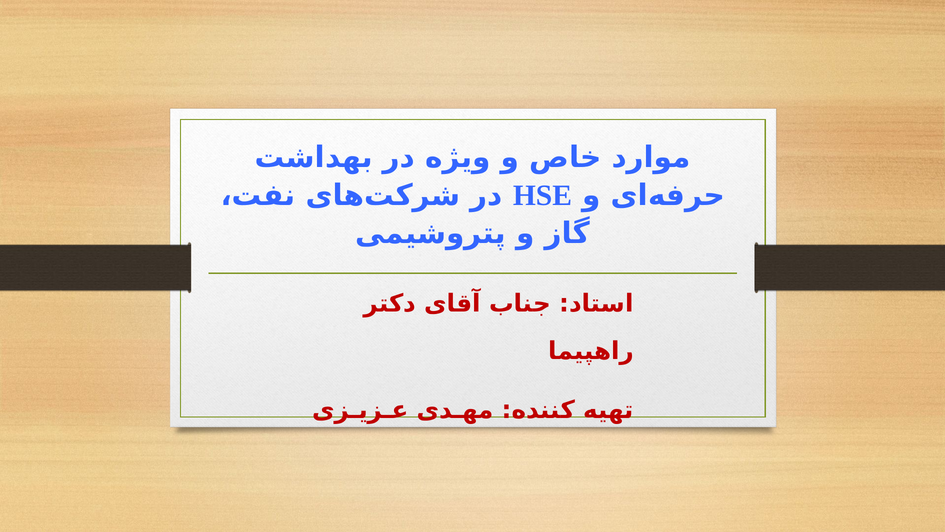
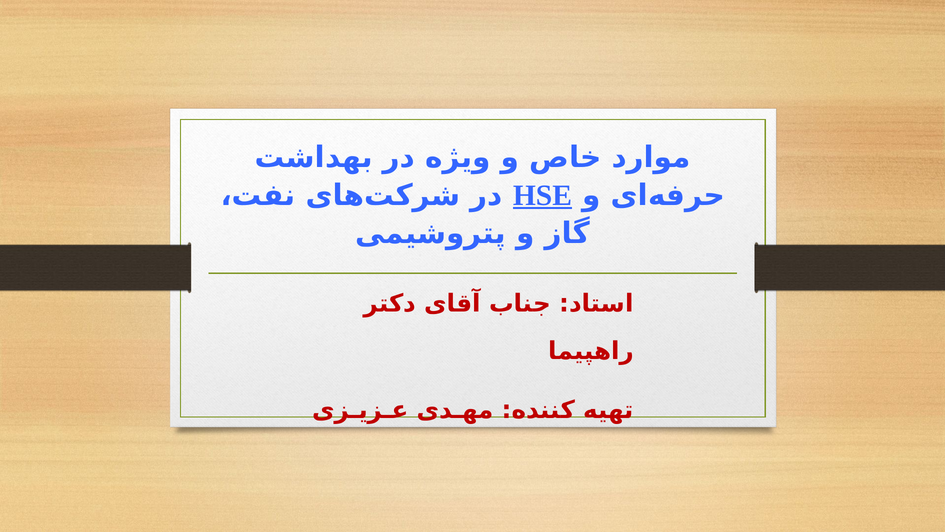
HSE underline: none -> present (542, 195)
